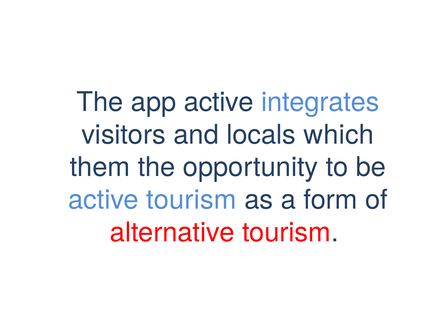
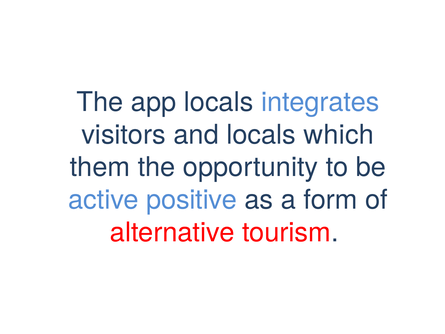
app active: active -> locals (219, 102)
active tourism: tourism -> positive (192, 200)
